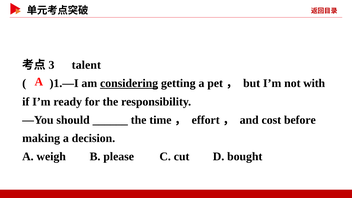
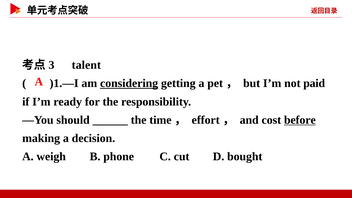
with: with -> paid (314, 83)
before underline: none -> present (300, 120)
please: please -> phone (119, 157)
